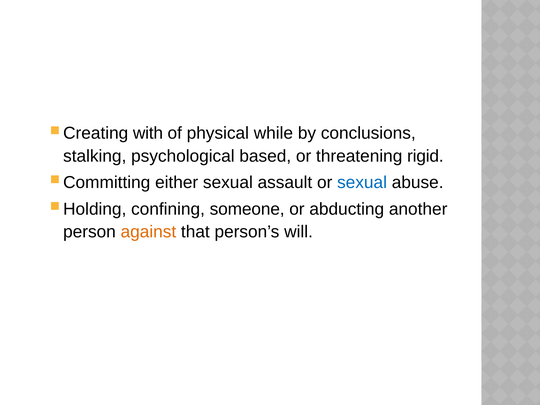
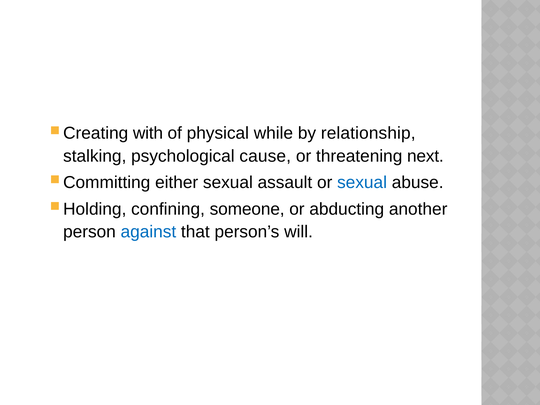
conclusions: conclusions -> relationship (368, 133)
based: based -> cause (265, 156)
rigid: rigid -> next (425, 156)
against colour: orange -> blue (148, 232)
